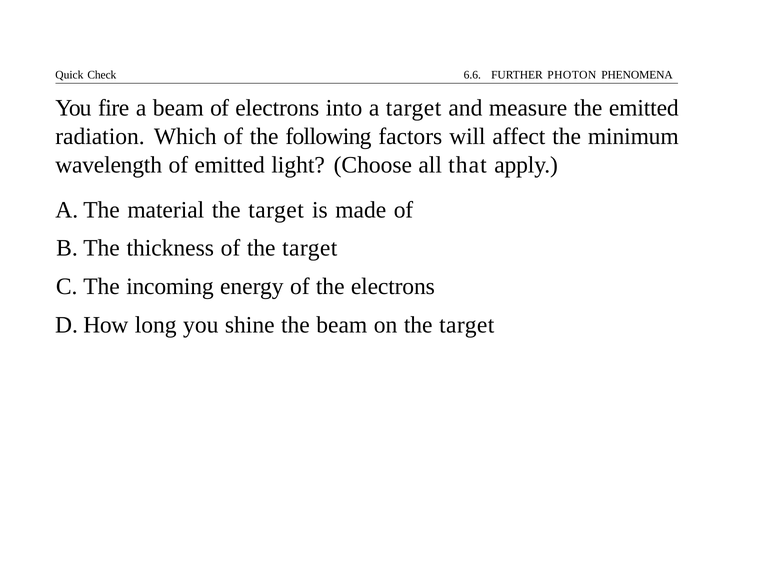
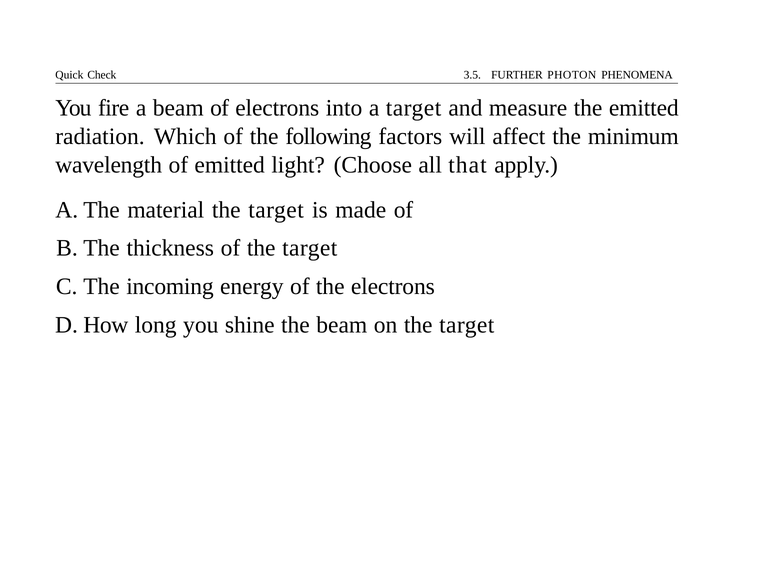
6.6: 6.6 -> 3.5 (472, 75)
